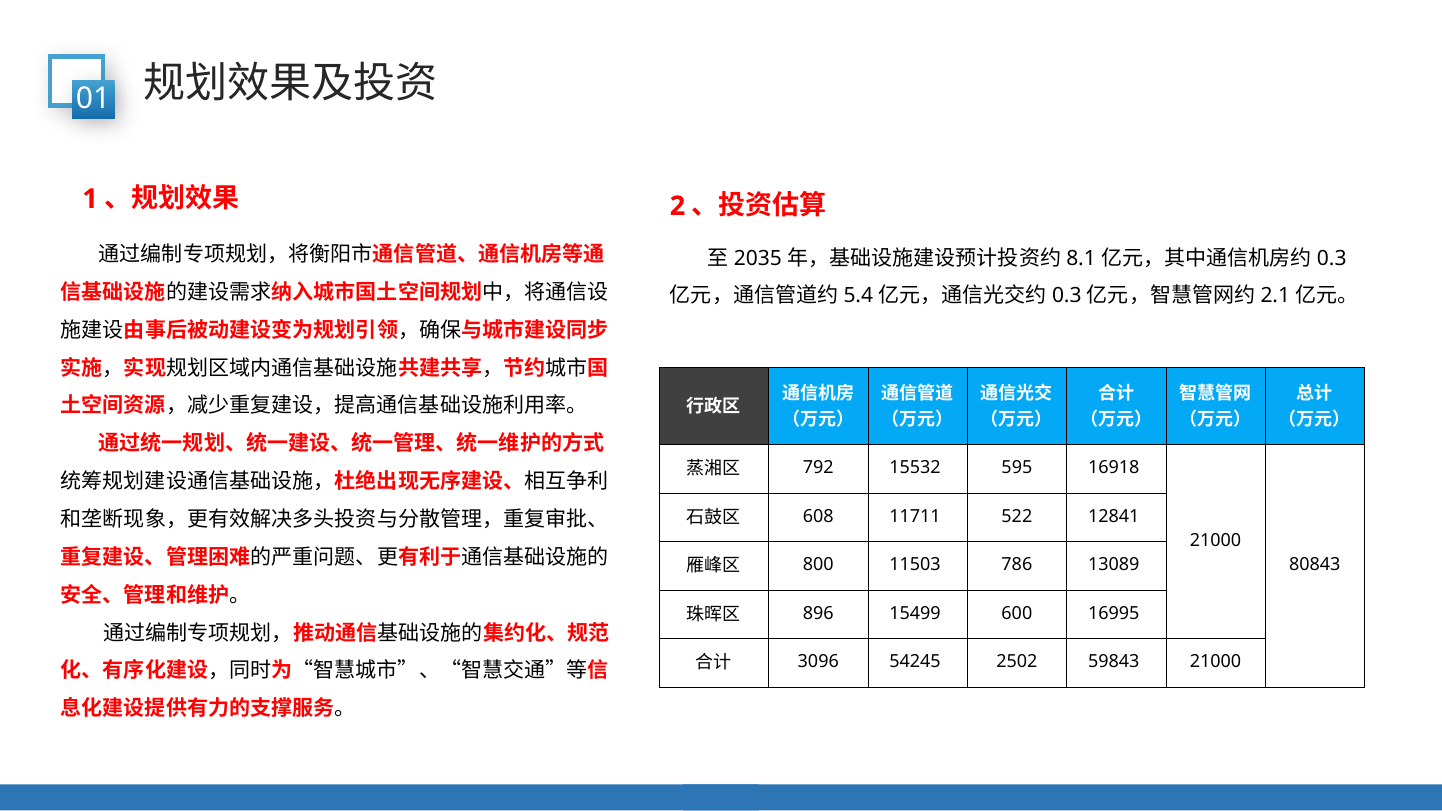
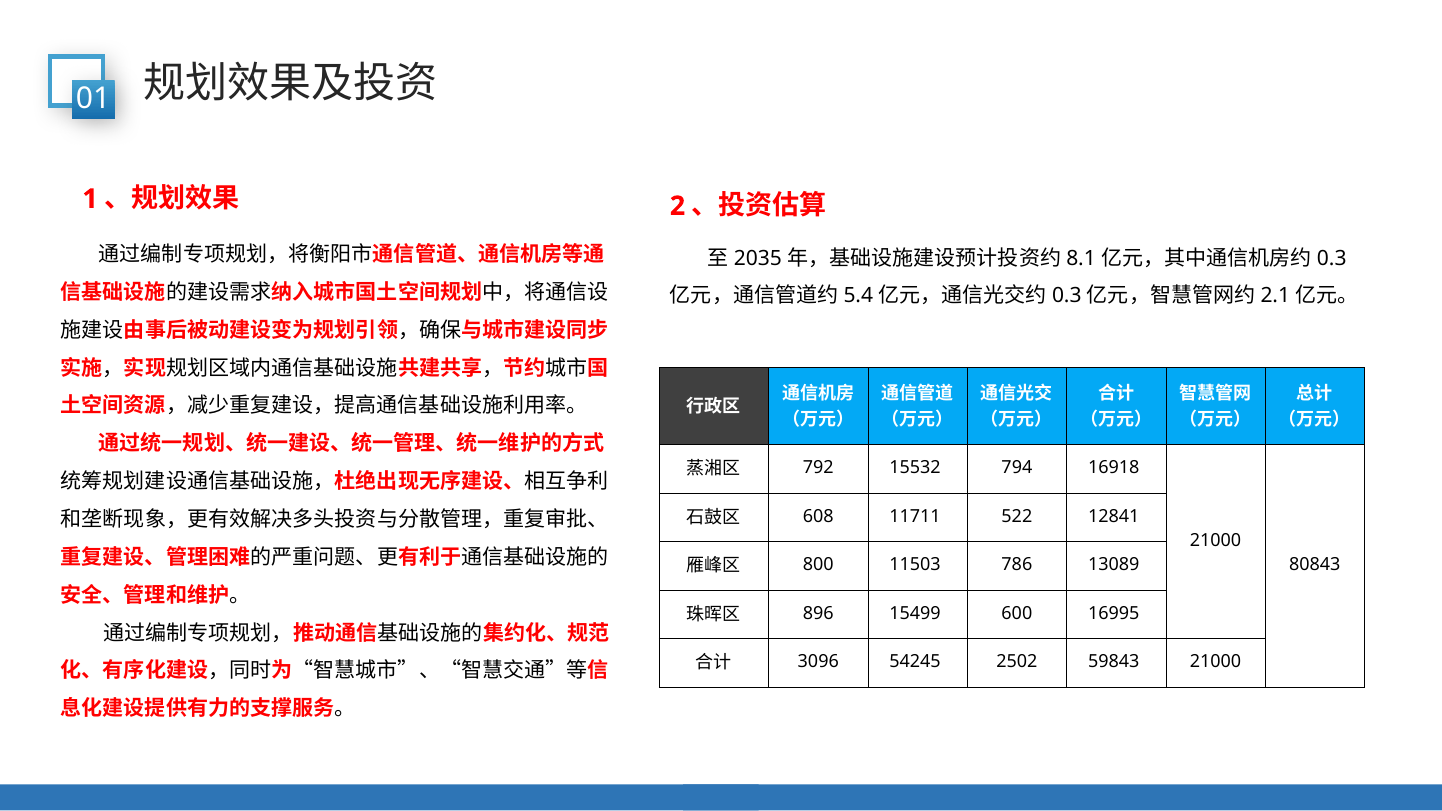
595: 595 -> 794 (1017, 468)
